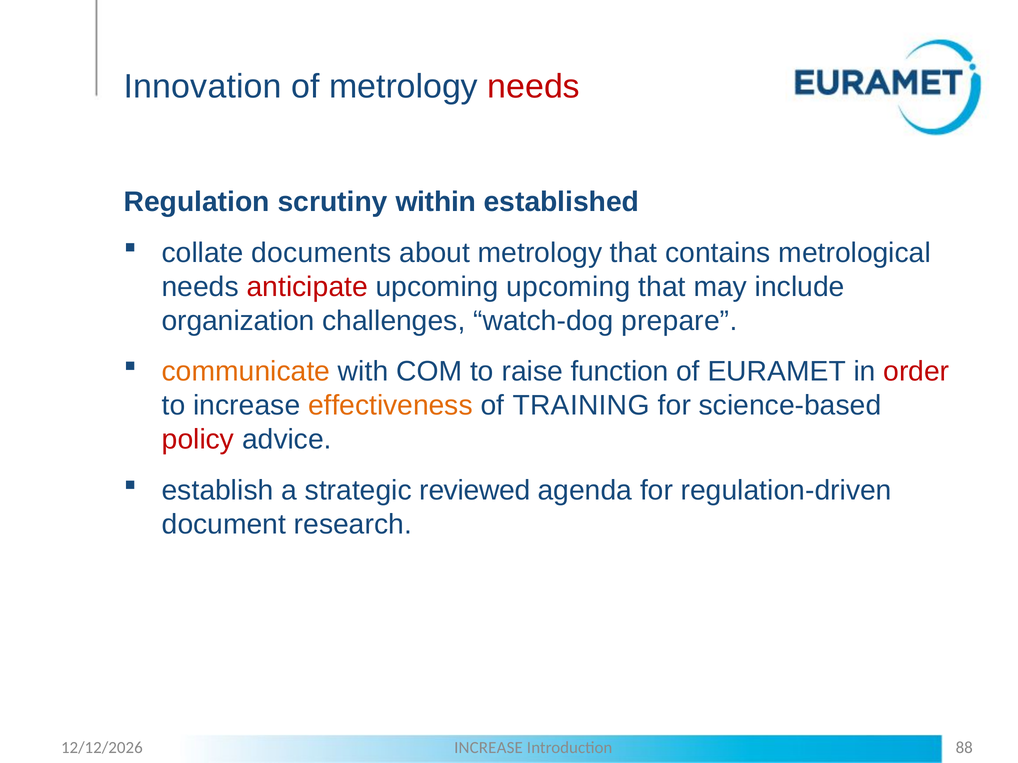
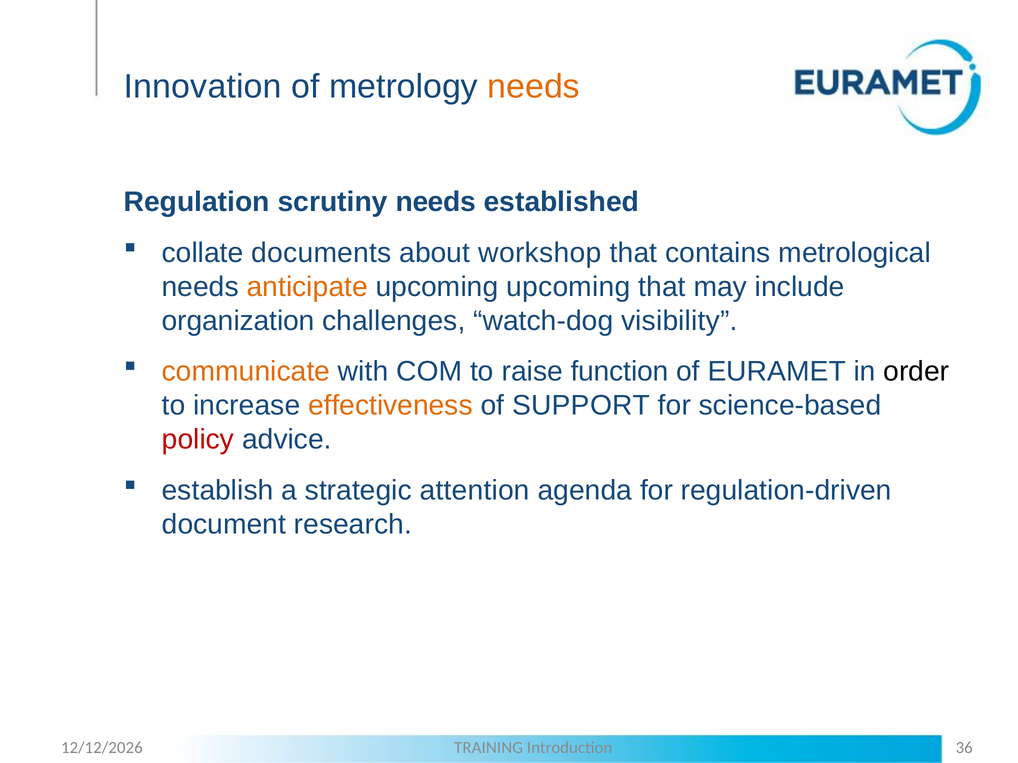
needs colour: red -> orange (534, 87)
scrutiny within: within -> needs (436, 202)
about metrology: metrology -> workshop (540, 253)
anticipate colour: red -> orange (307, 287)
prepare: prepare -> visibility (679, 321)
order colour: red -> black (916, 372)
TRAINING: TRAINING -> SUPPORT (581, 406)
reviewed: reviewed -> attention (475, 491)
INCREASE: INCREASE -> TRAINING (489, 748)
88: 88 -> 36 (964, 748)
